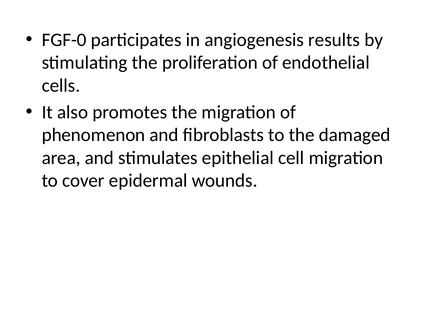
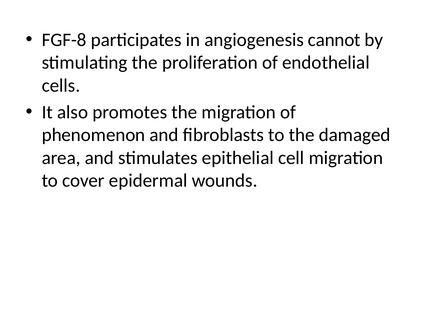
FGF-0: FGF-0 -> FGF-8 (64, 40)
results: results -> cannot (334, 40)
